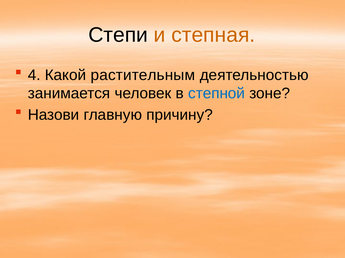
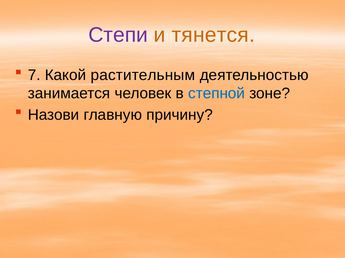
Степи colour: black -> purple (118, 35)
степная: степная -> тянется (213, 35)
4: 4 -> 7 (34, 75)
